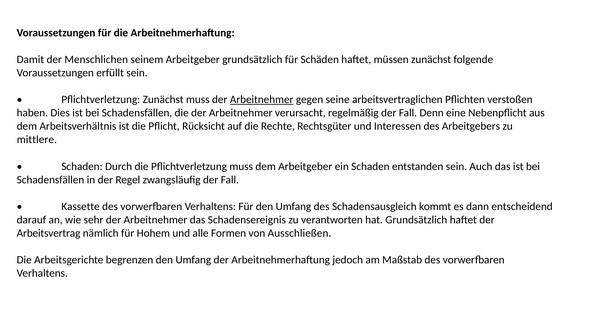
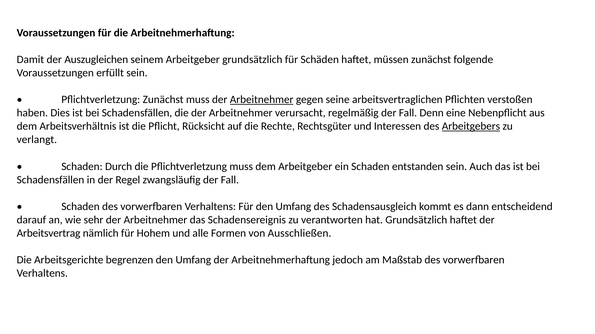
Menschlichen: Menschlichen -> Auszugleichen (96, 60)
Arbeitgebers underline: none -> present (471, 127)
mittlere: mittlere -> verlangt (37, 140)
Kassette: Kassette -> Schaden (80, 207)
